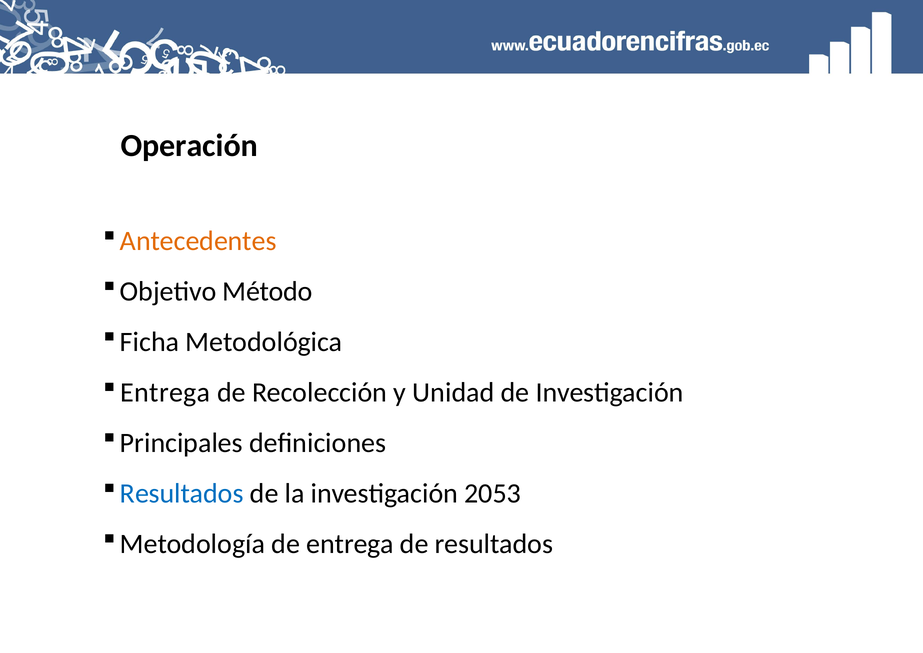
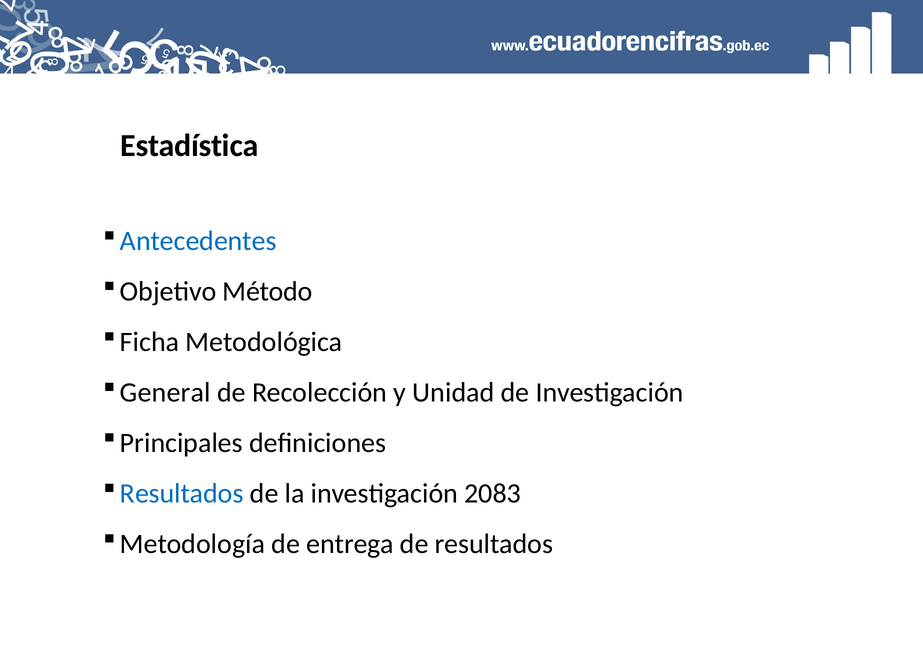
Operación: Operación -> Estadística (189, 146)
Antecedentes colour: orange -> blue (198, 241)
Entrega: Entrega -> General (165, 393)
2053: 2053 -> 2083 (493, 494)
